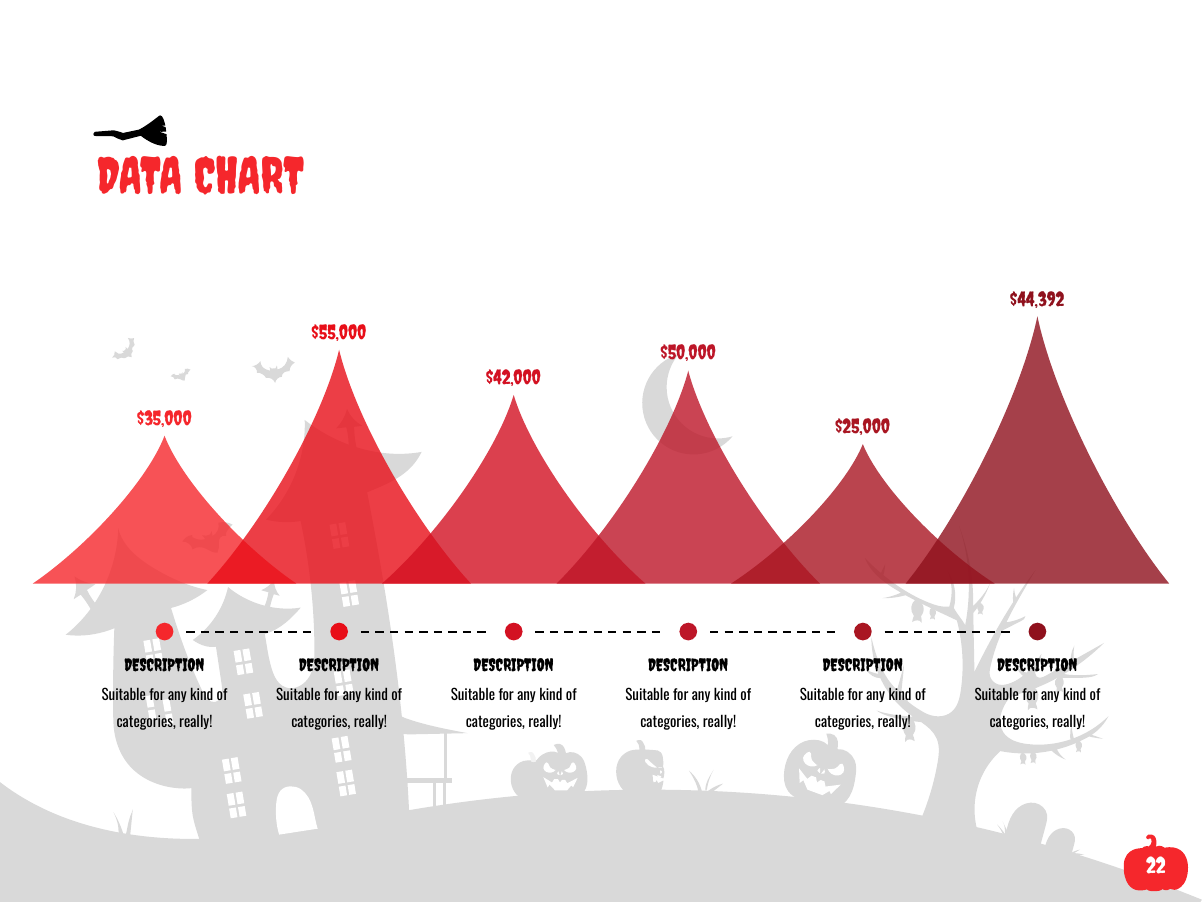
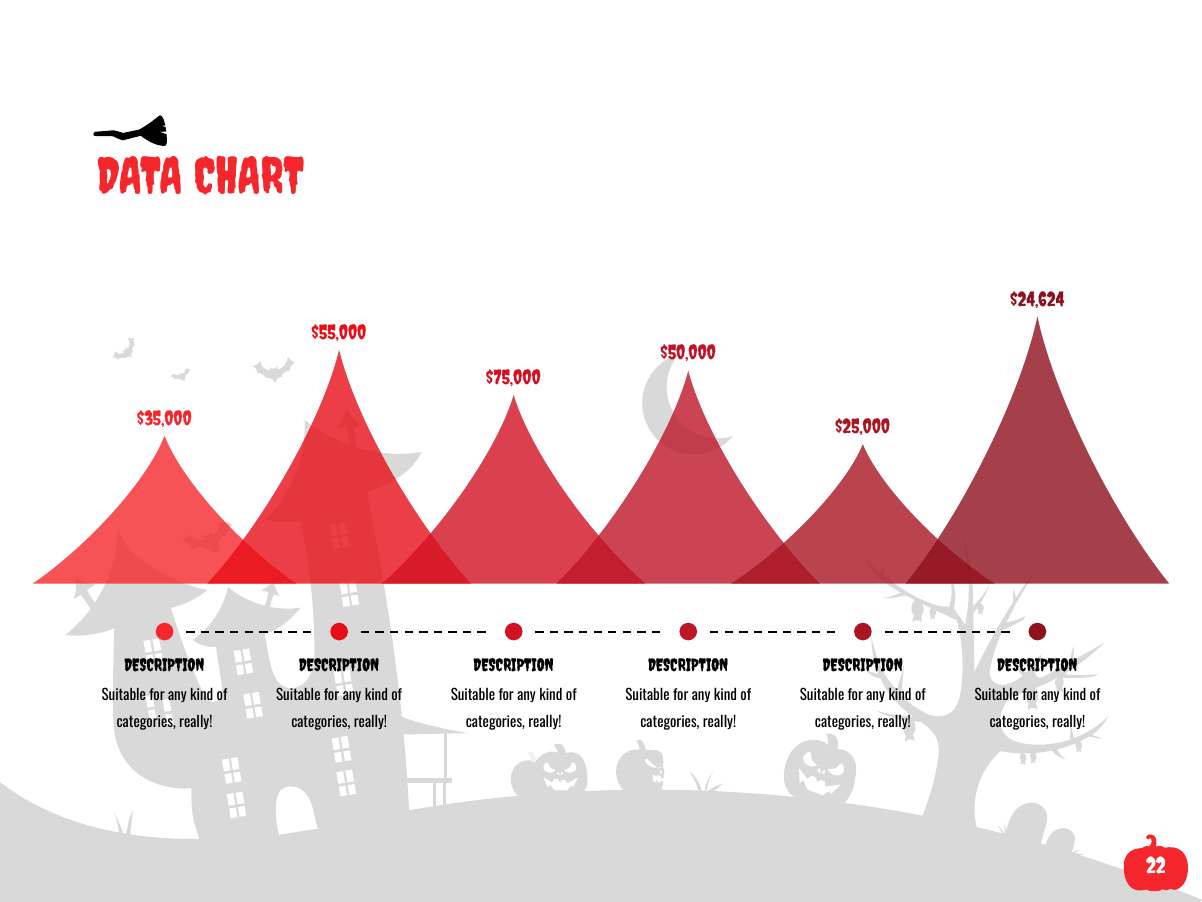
$44,392: $44,392 -> $24,624 (1037, 299)
$42,000: $42,000 -> $75,000 (513, 377)
